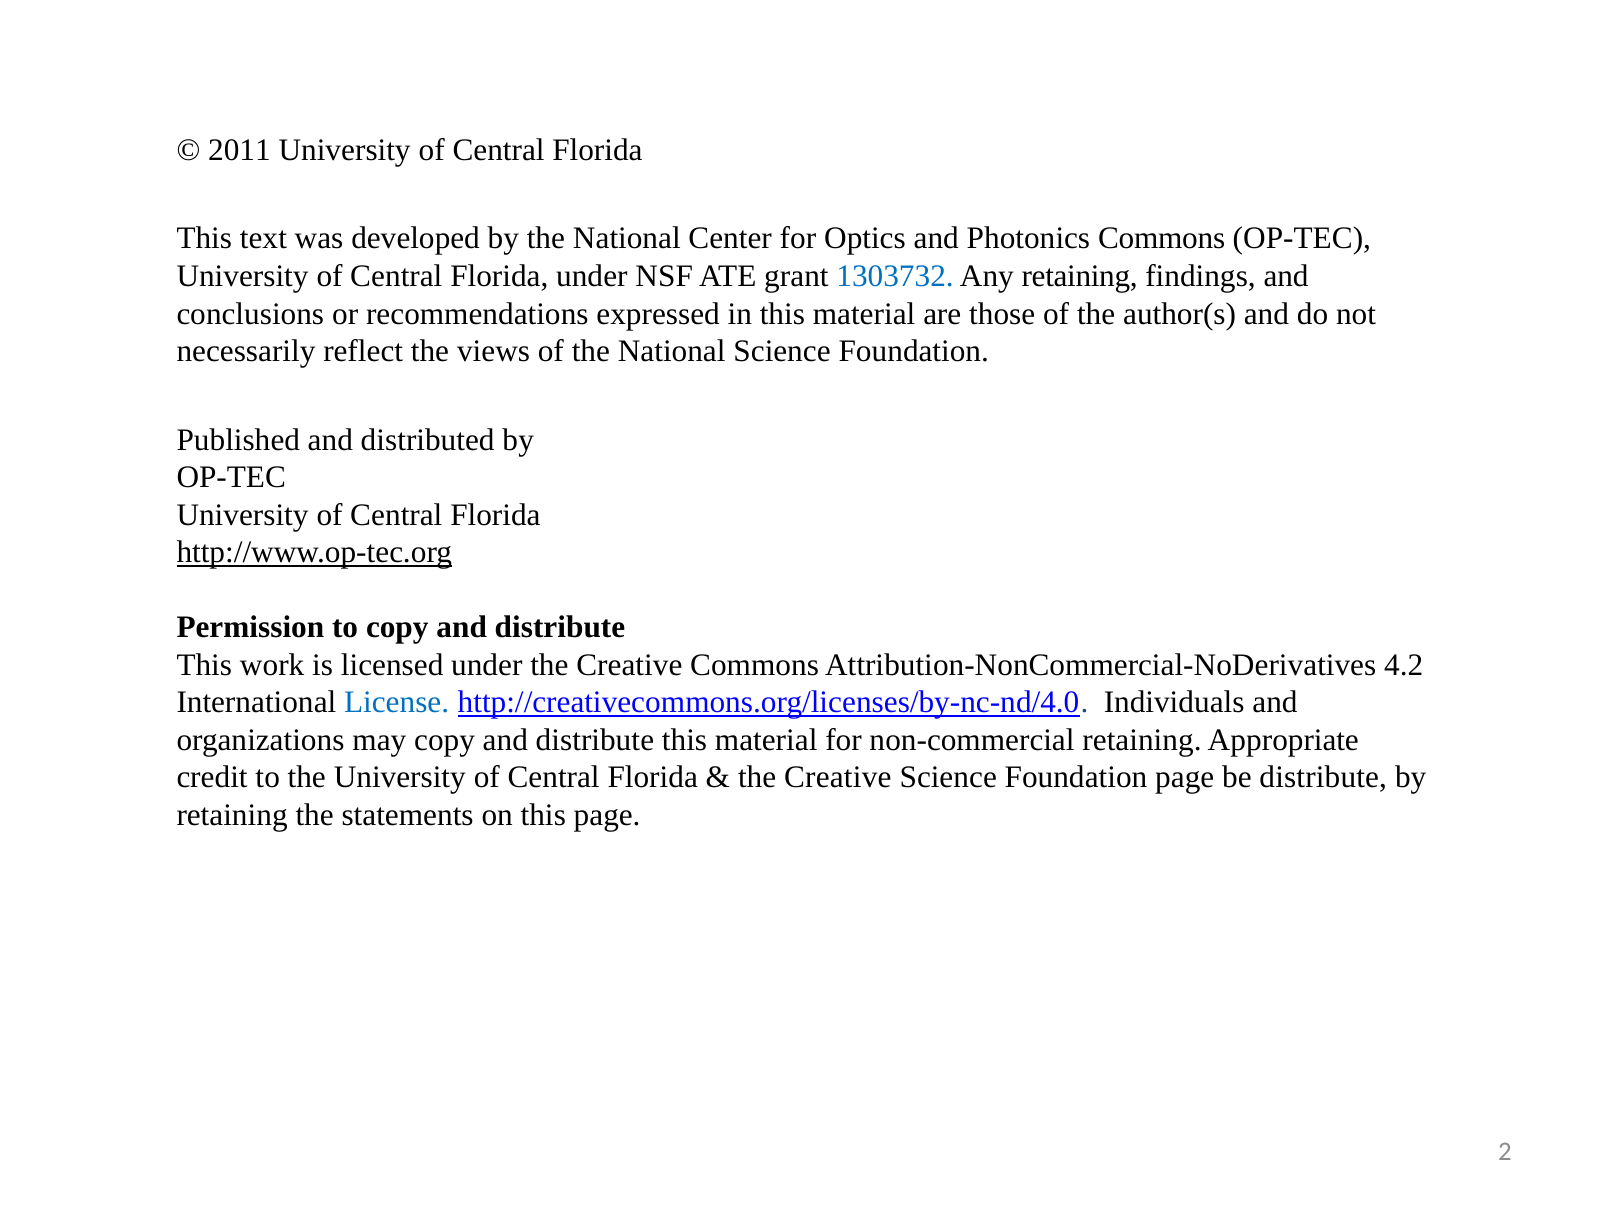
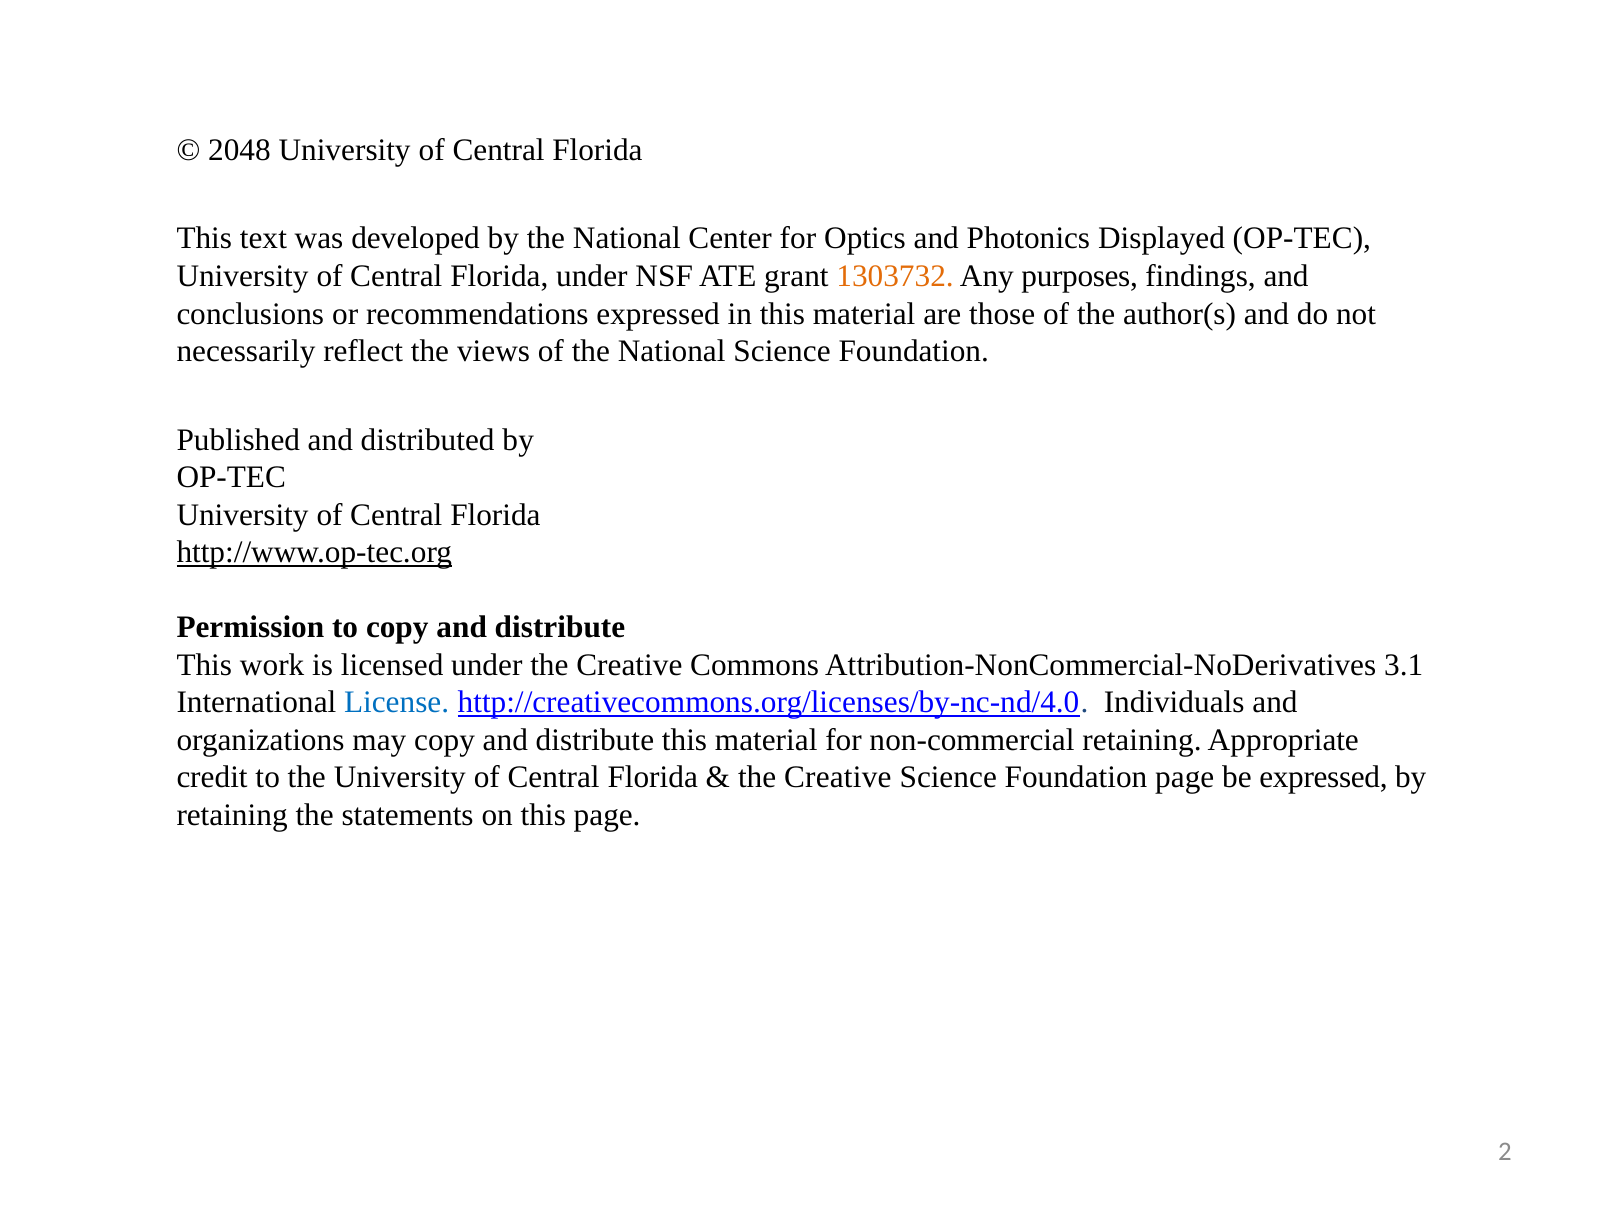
2011: 2011 -> 2048 (239, 150)
Photonics Commons: Commons -> Displayed (1162, 239)
1303732 colour: blue -> orange (895, 276)
Any retaining: retaining -> purposes (1080, 276)
4.2: 4.2 -> 3.1 (1404, 665)
be distribute: distribute -> expressed (1323, 778)
